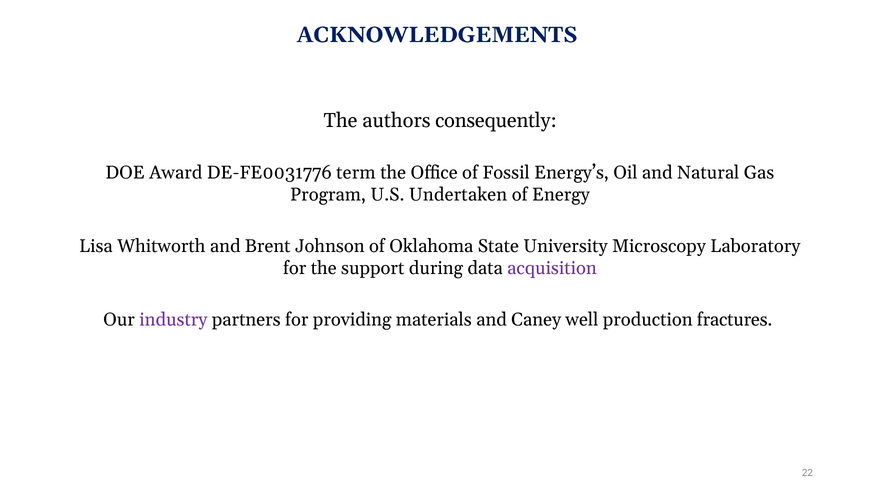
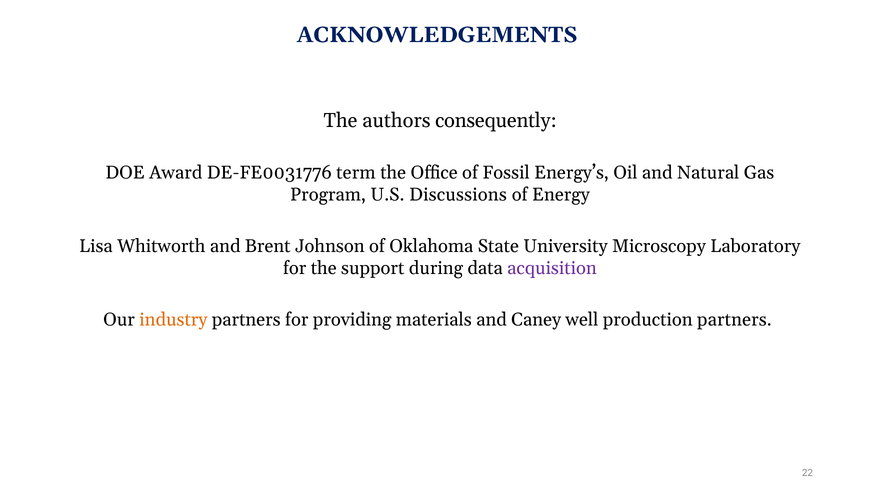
Undertaken: Undertaken -> Discussions (458, 195)
industry colour: purple -> orange (173, 320)
production fractures: fractures -> partners (734, 320)
